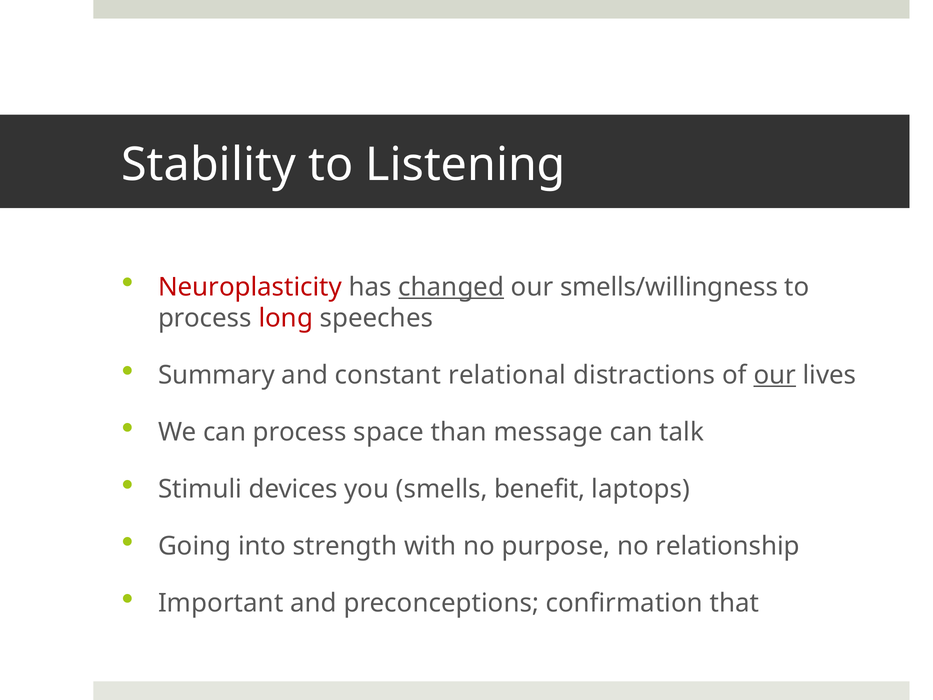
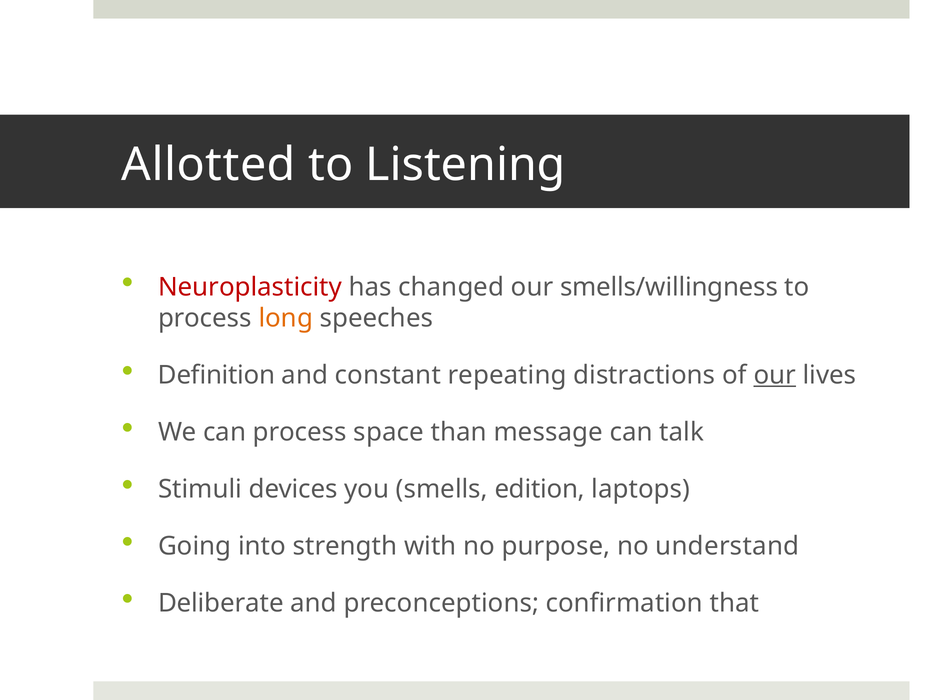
Stability: Stability -> Allotted (208, 165)
changed underline: present -> none (451, 287)
long colour: red -> orange (286, 318)
Summary: Summary -> Definition (217, 375)
relational: relational -> repeating (507, 375)
benefit: benefit -> edition (540, 489)
relationship: relationship -> understand (727, 546)
Important: Important -> Deliberate (221, 603)
